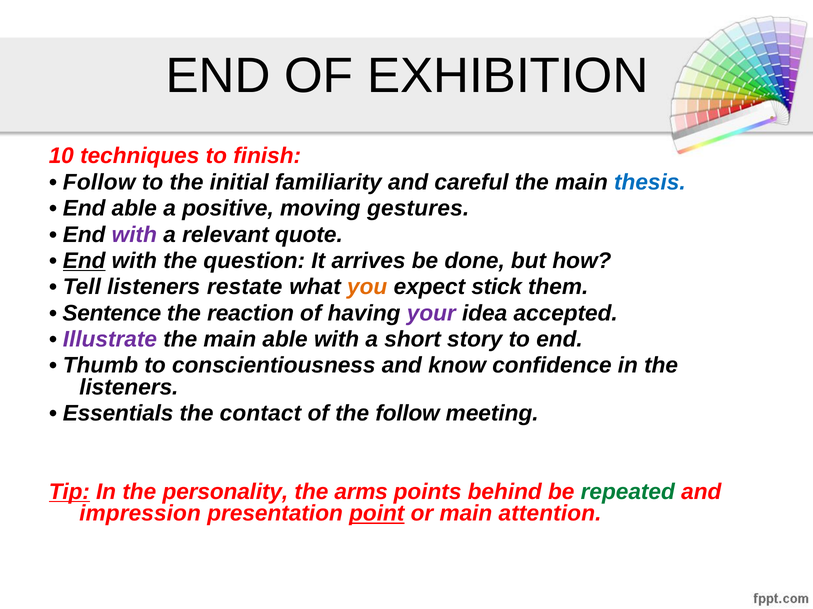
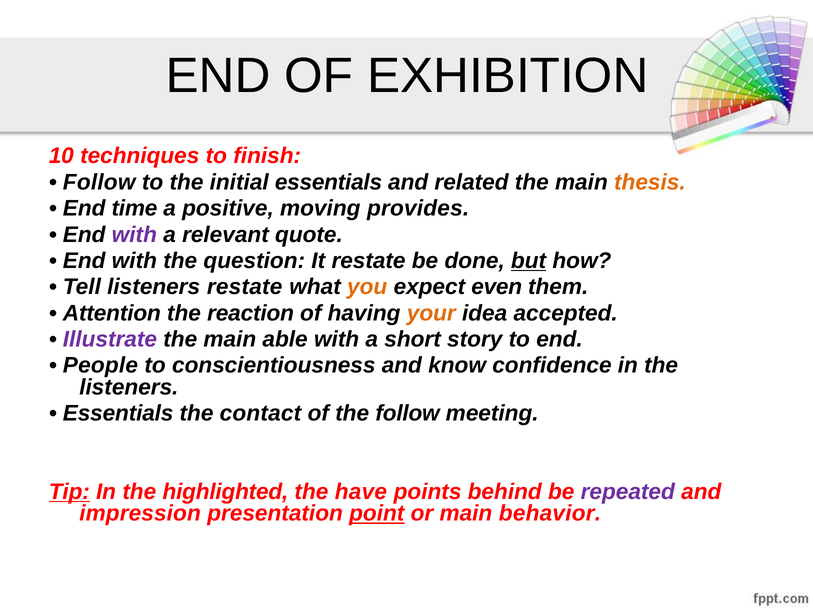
initial familiarity: familiarity -> essentials (328, 182)
careful: careful -> related (472, 182)
thesis colour: blue -> orange (650, 182)
End able: able -> time (134, 209)
gestures: gestures -> provides (418, 209)
End underline: present -> none (84, 261)
It arrives: arrives -> restate (369, 261)
but underline: none -> present (529, 261)
stick: stick -> even (497, 287)
Sentence: Sentence -> Attention (112, 314)
your colour: purple -> orange (431, 314)
Thumb: Thumb -> People (100, 366)
personality: personality -> highlighted (225, 492)
arms: arms -> have (361, 492)
repeated colour: green -> purple (628, 492)
attention: attention -> behavior (550, 514)
